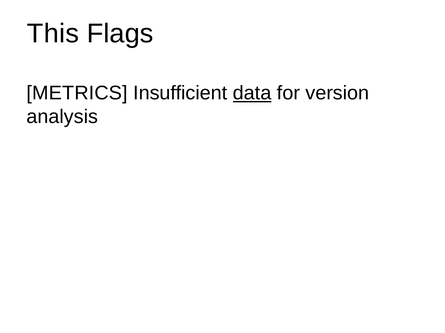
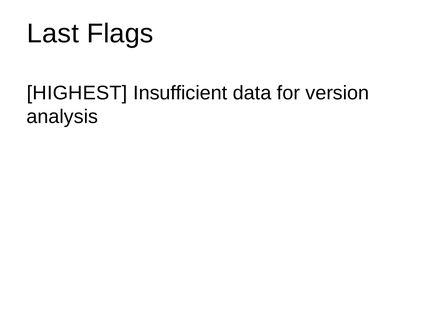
This: This -> Last (53, 34)
METRICS: METRICS -> HIGHEST (77, 93)
data underline: present -> none (252, 93)
